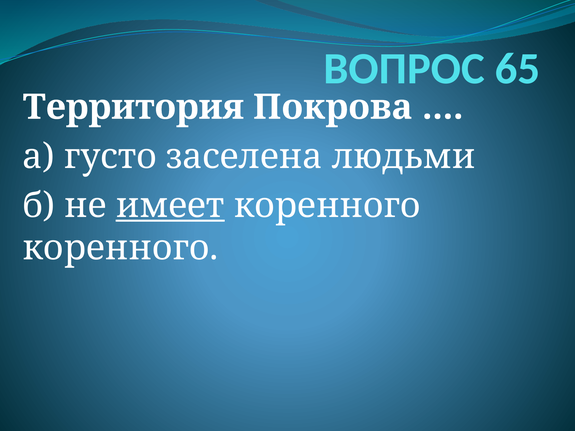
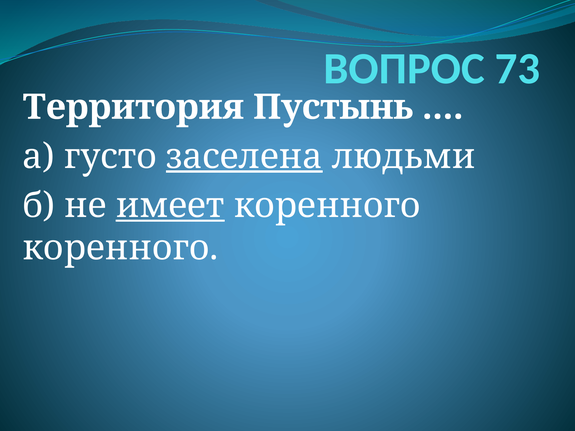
65: 65 -> 73 (517, 69)
Покрова: Покрова -> Пустынь (333, 107)
заселена underline: none -> present (244, 157)
